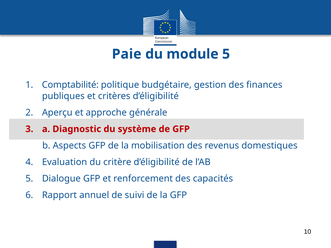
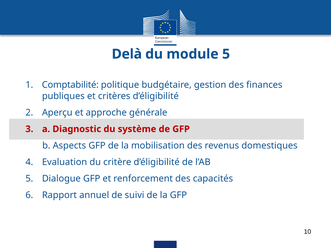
Paie: Paie -> Delà (127, 54)
